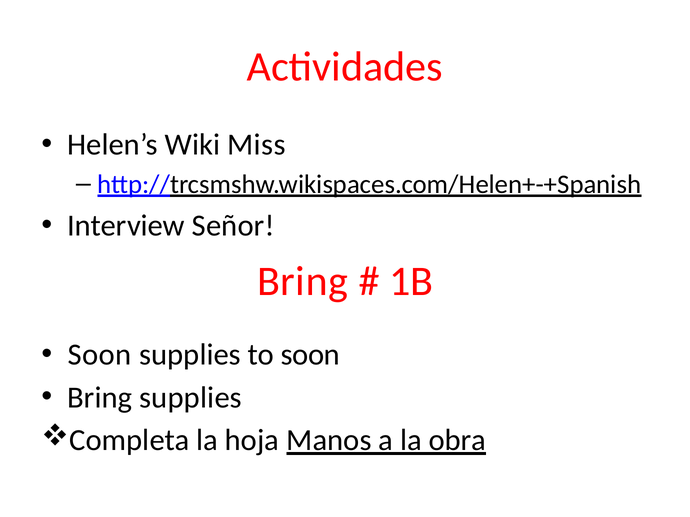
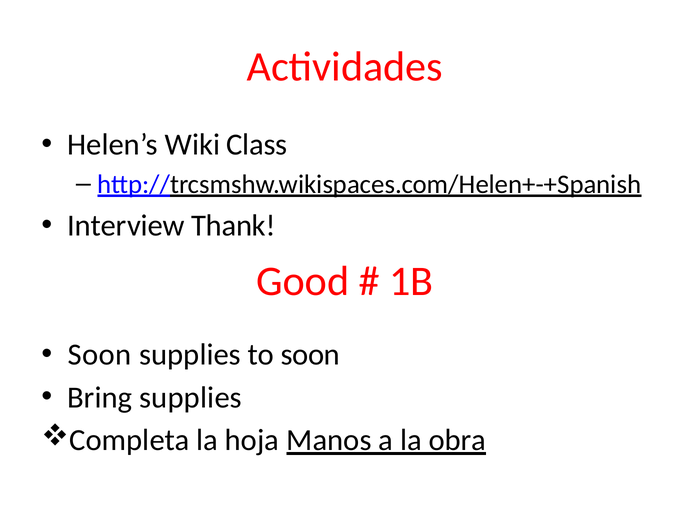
Miss: Miss -> Class (257, 145)
Señor: Señor -> Thank (233, 226)
Bring: Bring -> Good (303, 282)
